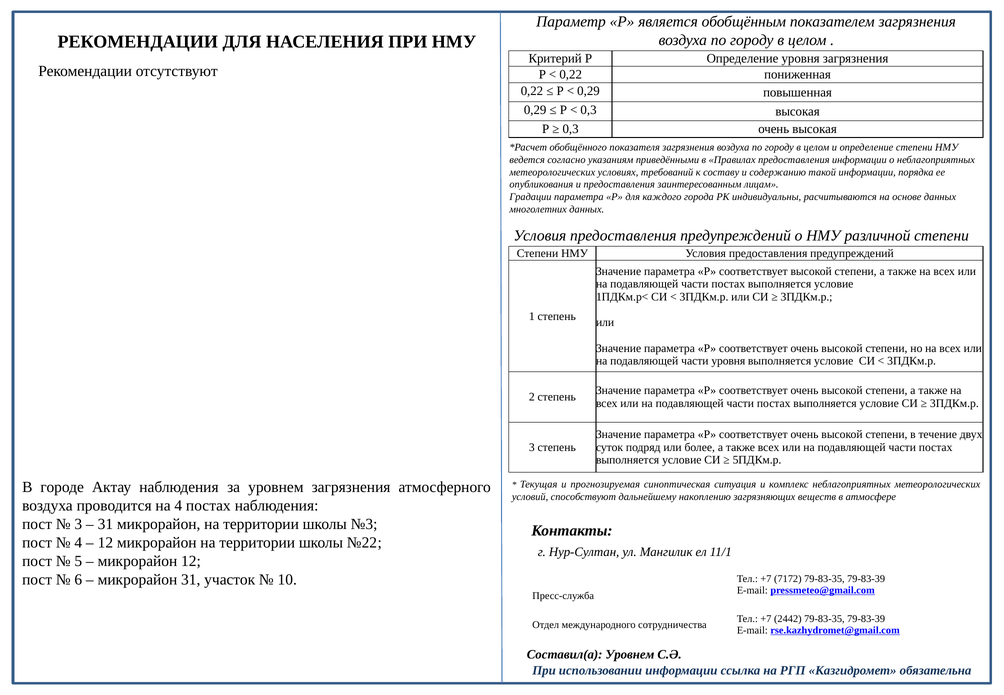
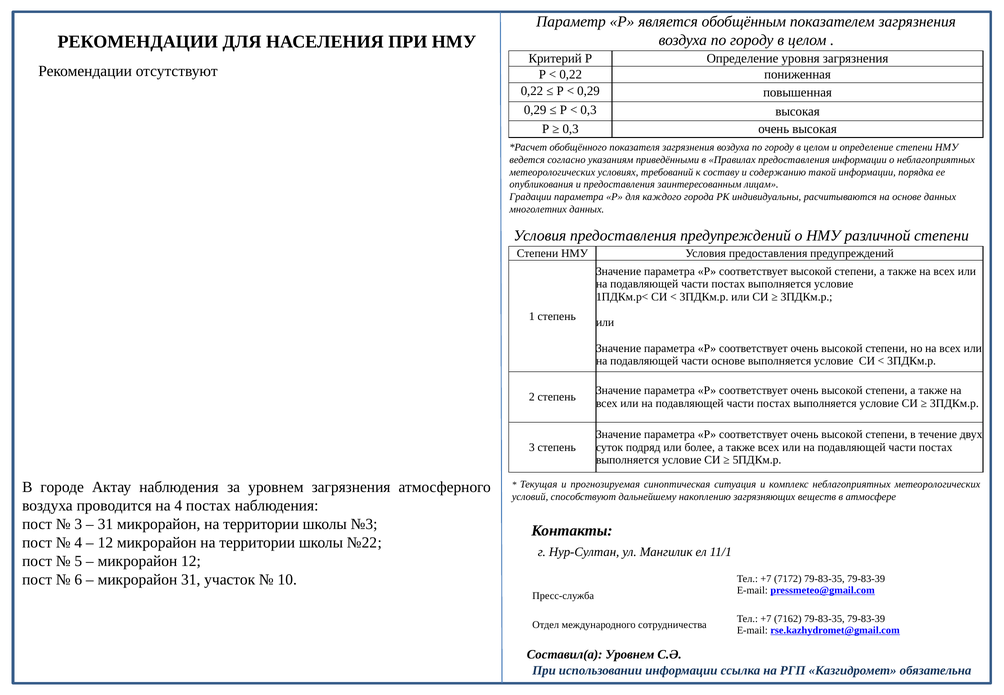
части уровня: уровня -> основе (728, 361)
2442: 2442 -> 7162 (788, 619)
